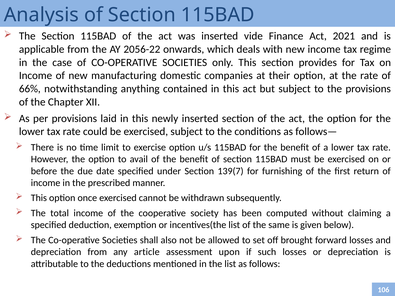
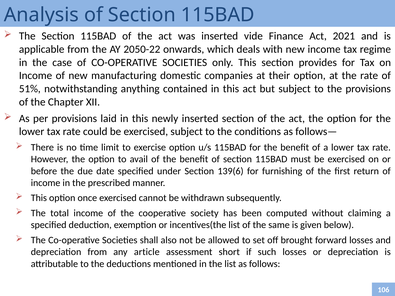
2056-22: 2056-22 -> 2050-22 (142, 49)
66%: 66% -> 51% (30, 89)
139(7: 139(7 -> 139(6 (231, 171)
upon: upon -> short (229, 252)
